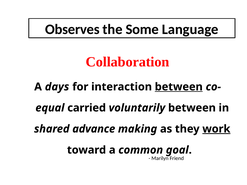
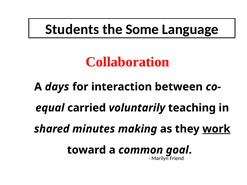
Observes: Observes -> Students (72, 29)
between underline: present -> none (179, 87)
voluntarily between: between -> teaching (192, 108)
advance: advance -> minutes (94, 129)
